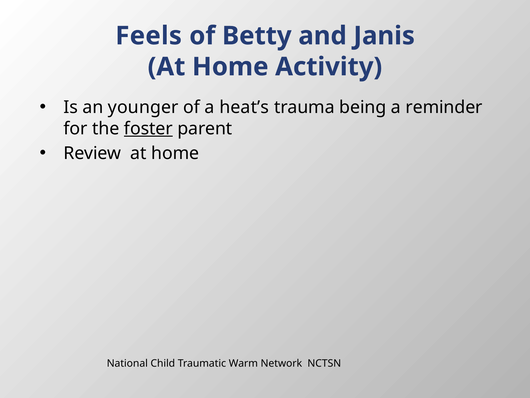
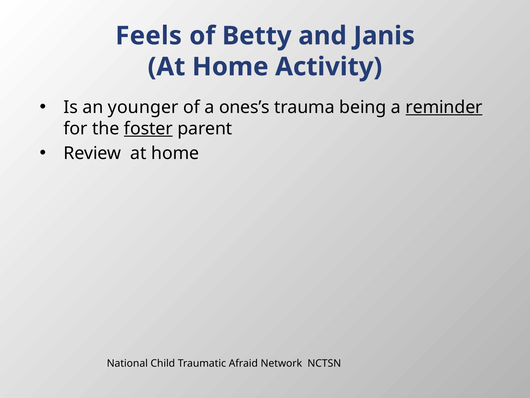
heat’s: heat’s -> ones’s (244, 107)
reminder underline: none -> present (444, 107)
Warm: Warm -> Afraid (243, 363)
